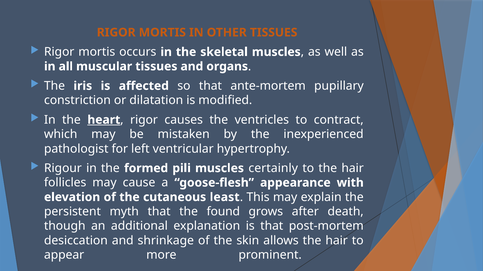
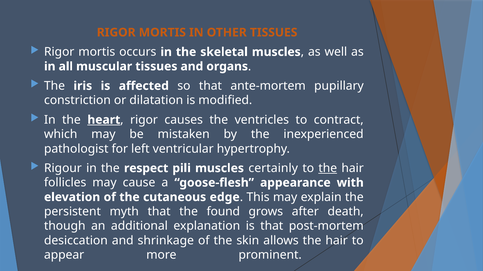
formed: formed -> respect (146, 169)
the underline: none -> present (328, 169)
least: least -> edge (225, 198)
